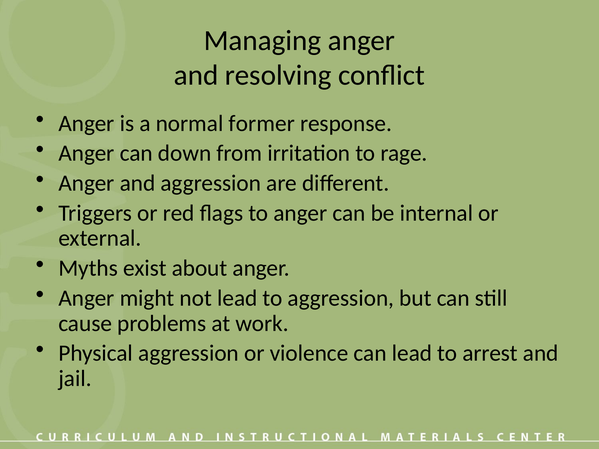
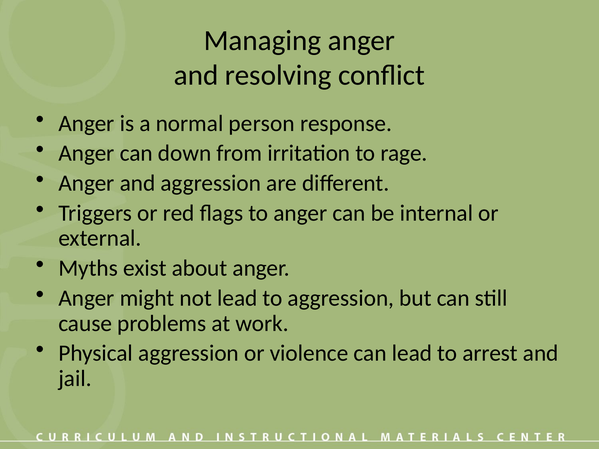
former: former -> person (262, 123)
